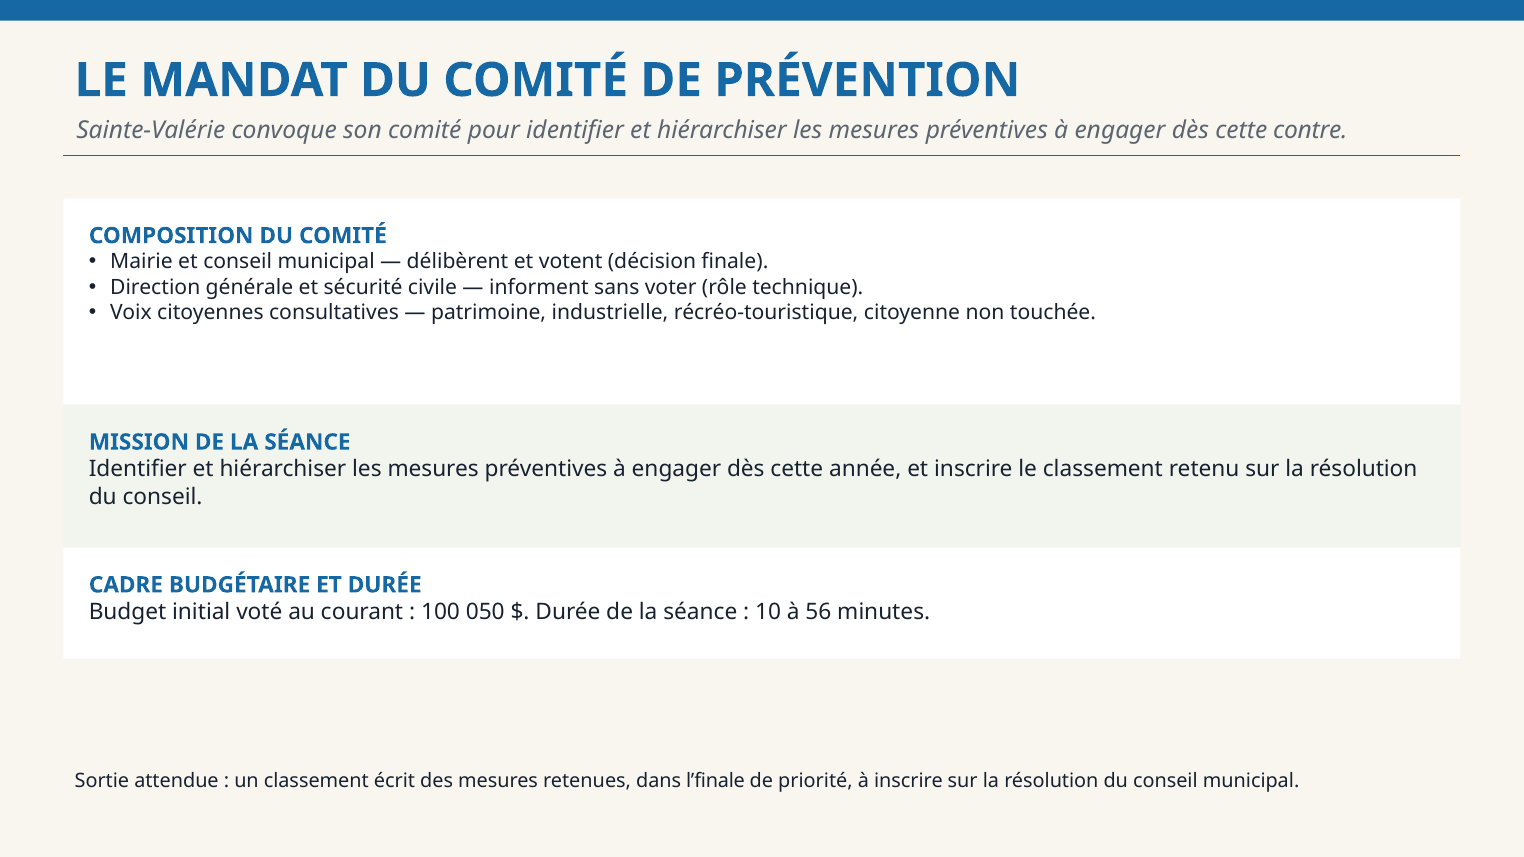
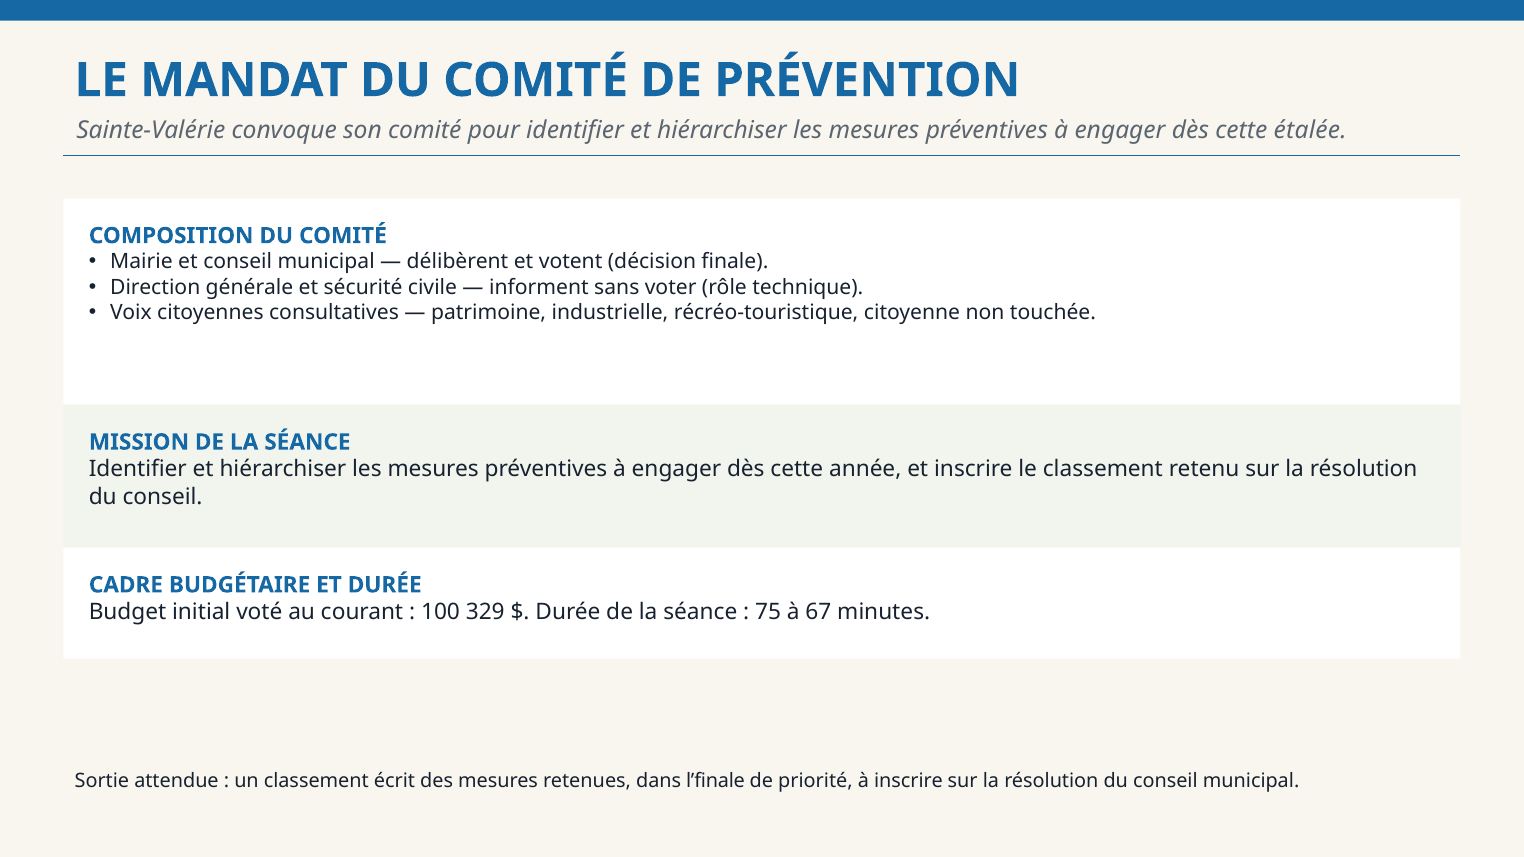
contre: contre -> étalée (1310, 130)
050: 050 -> 329 (485, 612)
10: 10 -> 75 (768, 612)
56: 56 -> 67 (818, 612)
